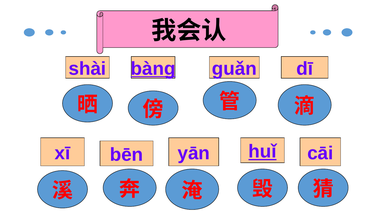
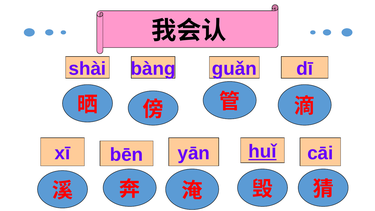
bàng underline: present -> none (153, 69)
